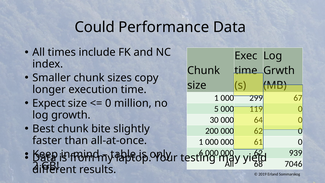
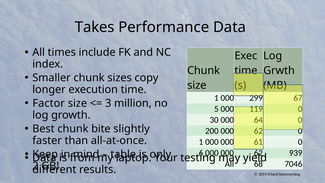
Could: Could -> Takes (95, 27)
Expect: Expect -> Factor (49, 103)
0: 0 -> 3 (108, 103)
